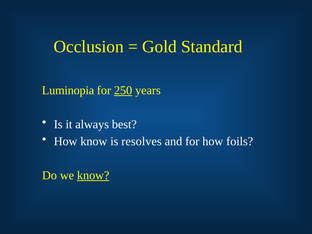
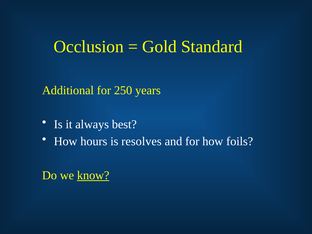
Luminopia: Luminopia -> Additional (68, 90)
250 underline: present -> none (123, 90)
How know: know -> hours (94, 141)
